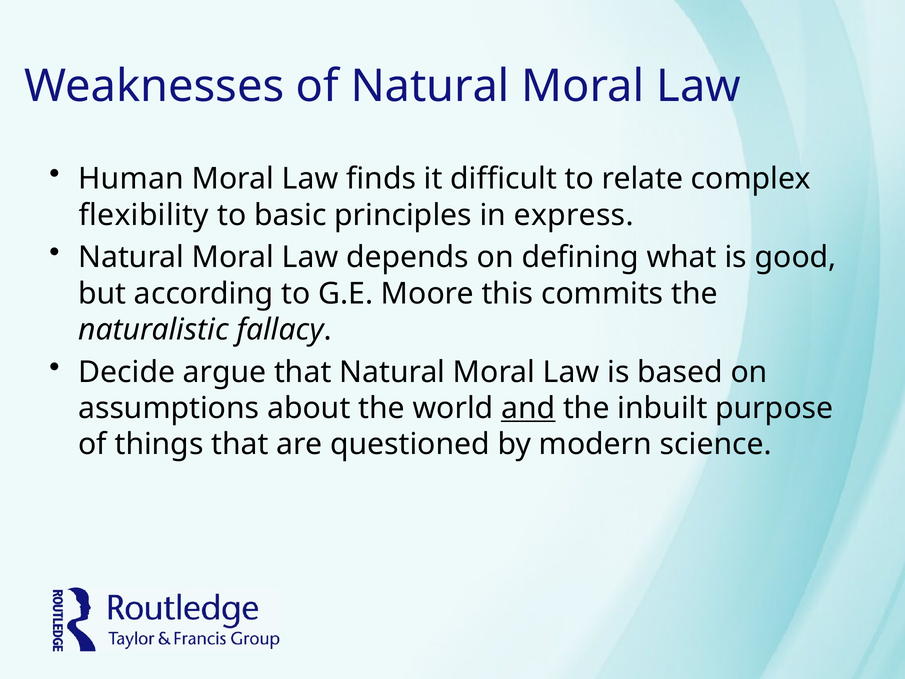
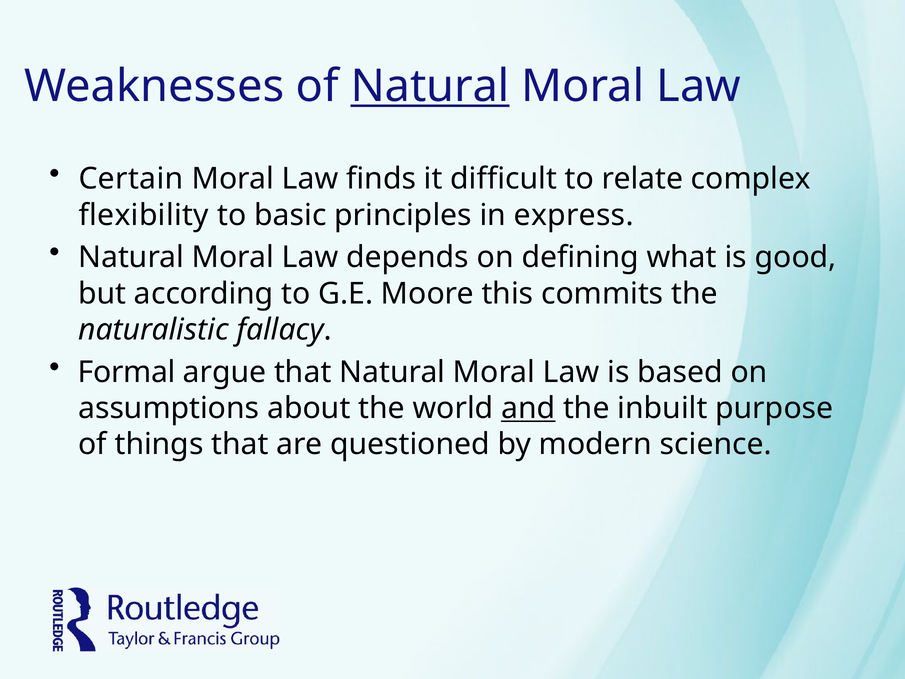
Natural underline: none -> present (430, 86)
Human: Human -> Certain (131, 179)
Decide: Decide -> Formal (127, 372)
